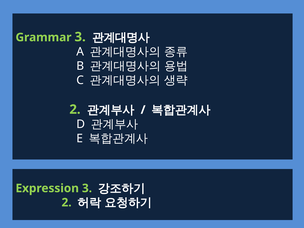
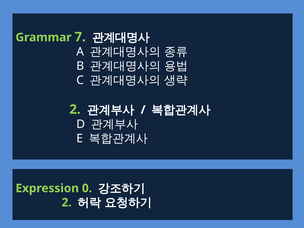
Grammar 3: 3 -> 7 (80, 37)
Expression 3: 3 -> 0 (87, 188)
